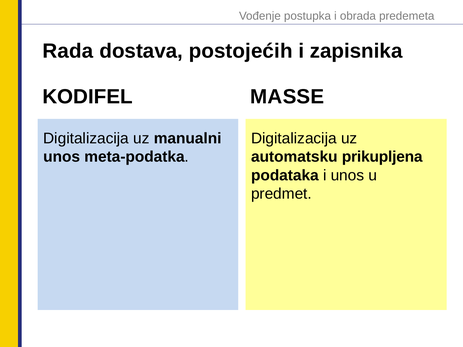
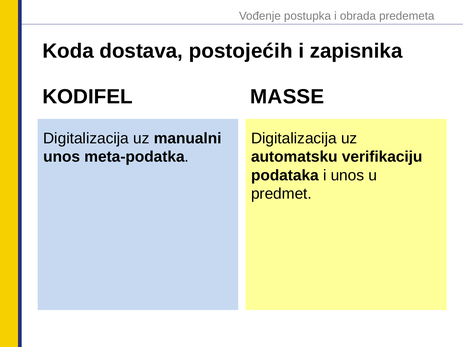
Rada: Rada -> Koda (68, 51)
prikupljena: prikupljena -> verifikaciju (382, 157)
